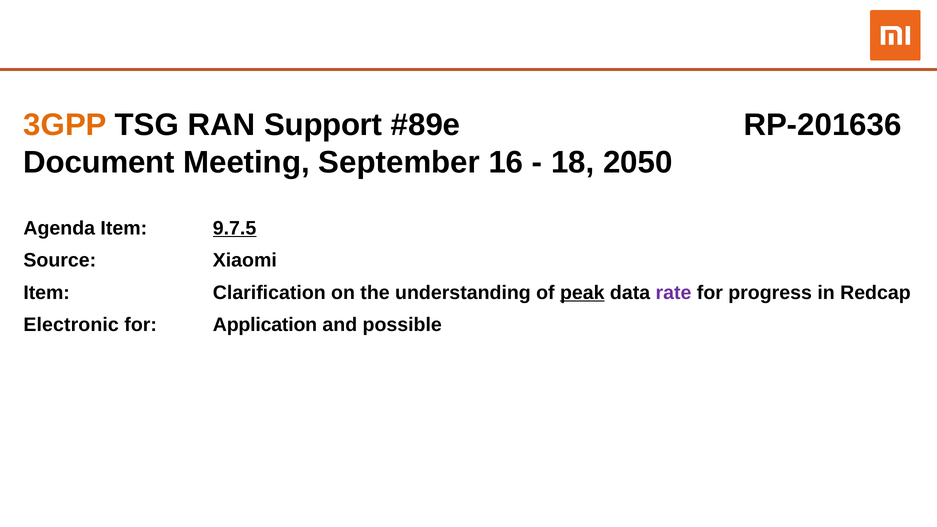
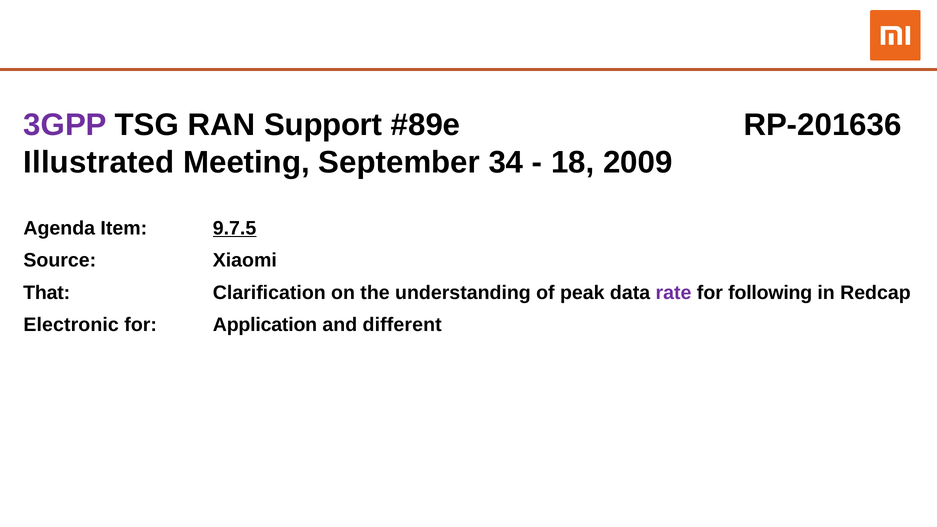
3GPP colour: orange -> purple (65, 125)
Document: Document -> Illustrated (99, 162)
16: 16 -> 34 (506, 162)
2050: 2050 -> 2009 (638, 162)
Item: Item -> That (47, 293)
peak underline: present -> none (582, 293)
progress: progress -> following (770, 293)
possible: possible -> different (402, 325)
